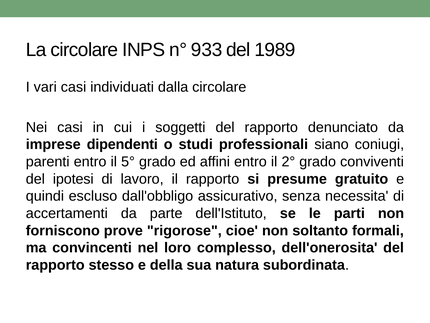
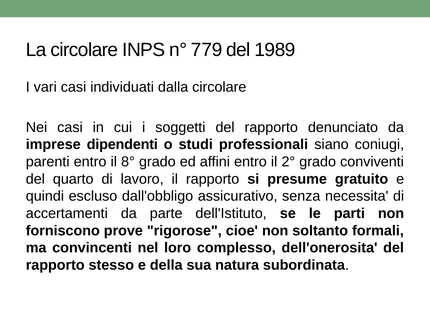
933: 933 -> 779 (207, 50)
5°: 5° -> 8° (128, 162)
ipotesi: ipotesi -> quarto (73, 179)
